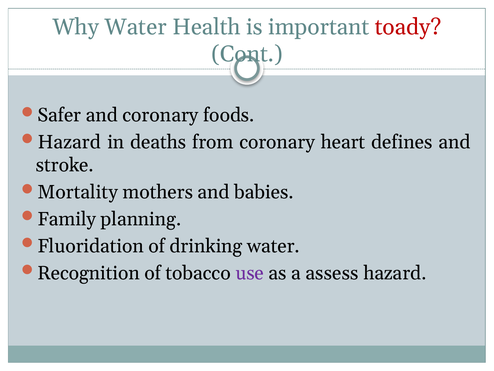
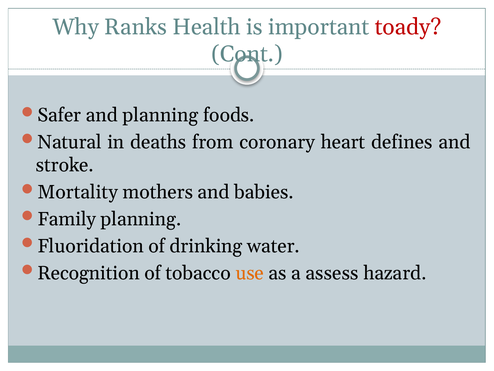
Why Water: Water -> Ranks (136, 27)
and coronary: coronary -> planning (160, 115)
Hazard: Hazard -> Natural (70, 142)
use colour: purple -> orange (250, 273)
